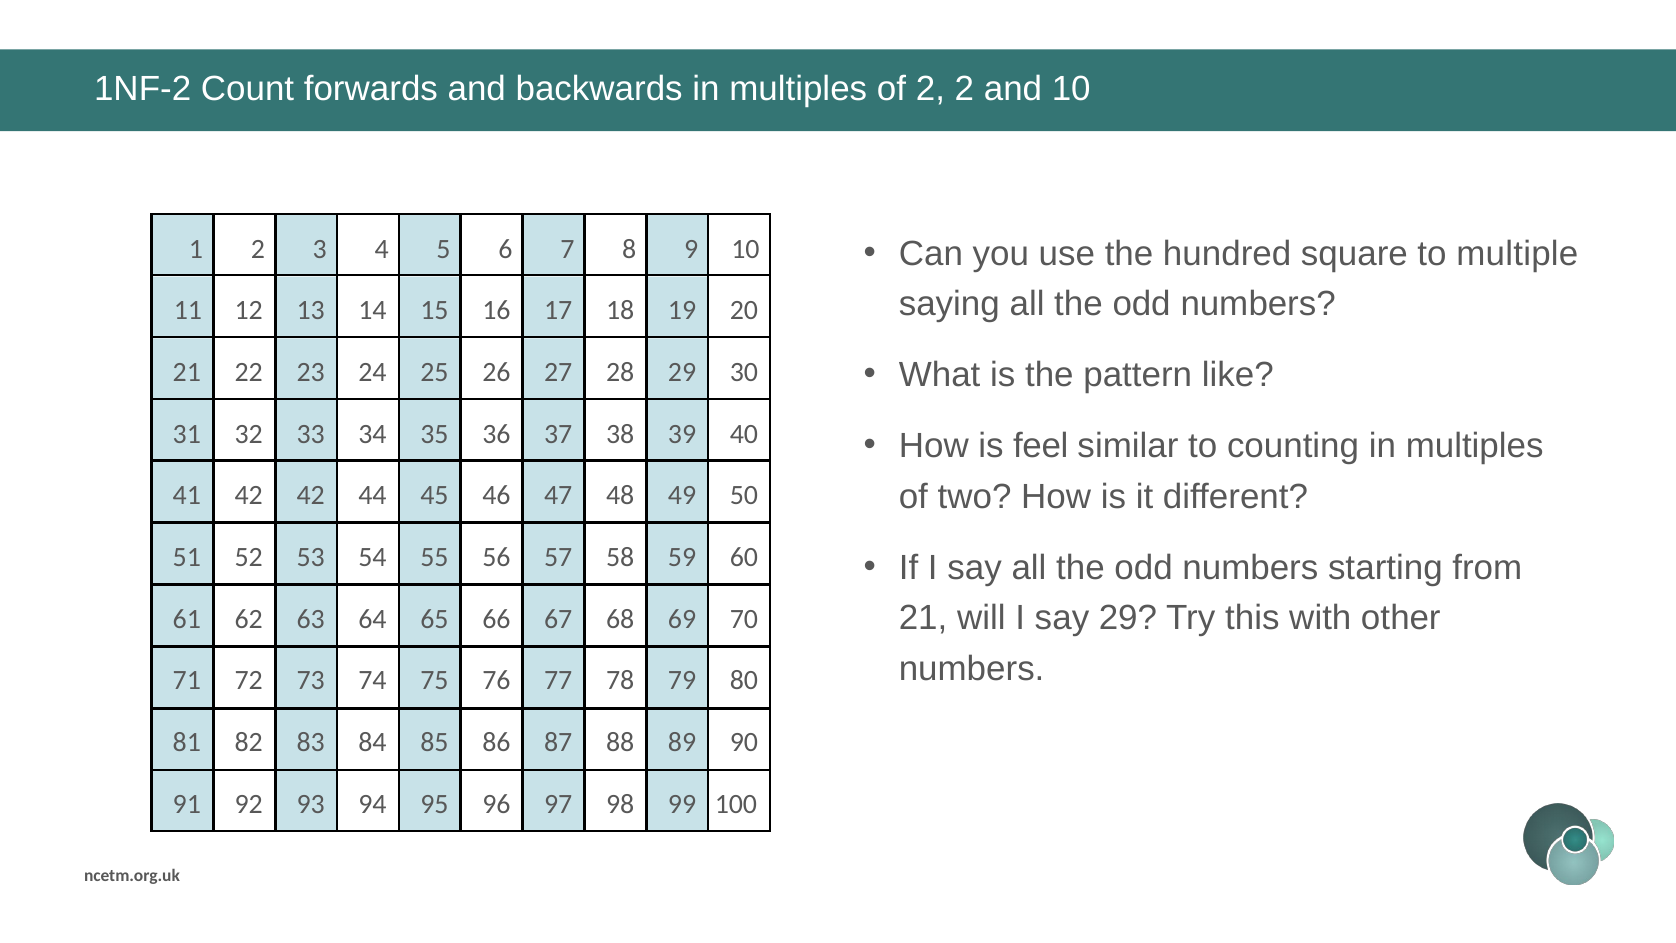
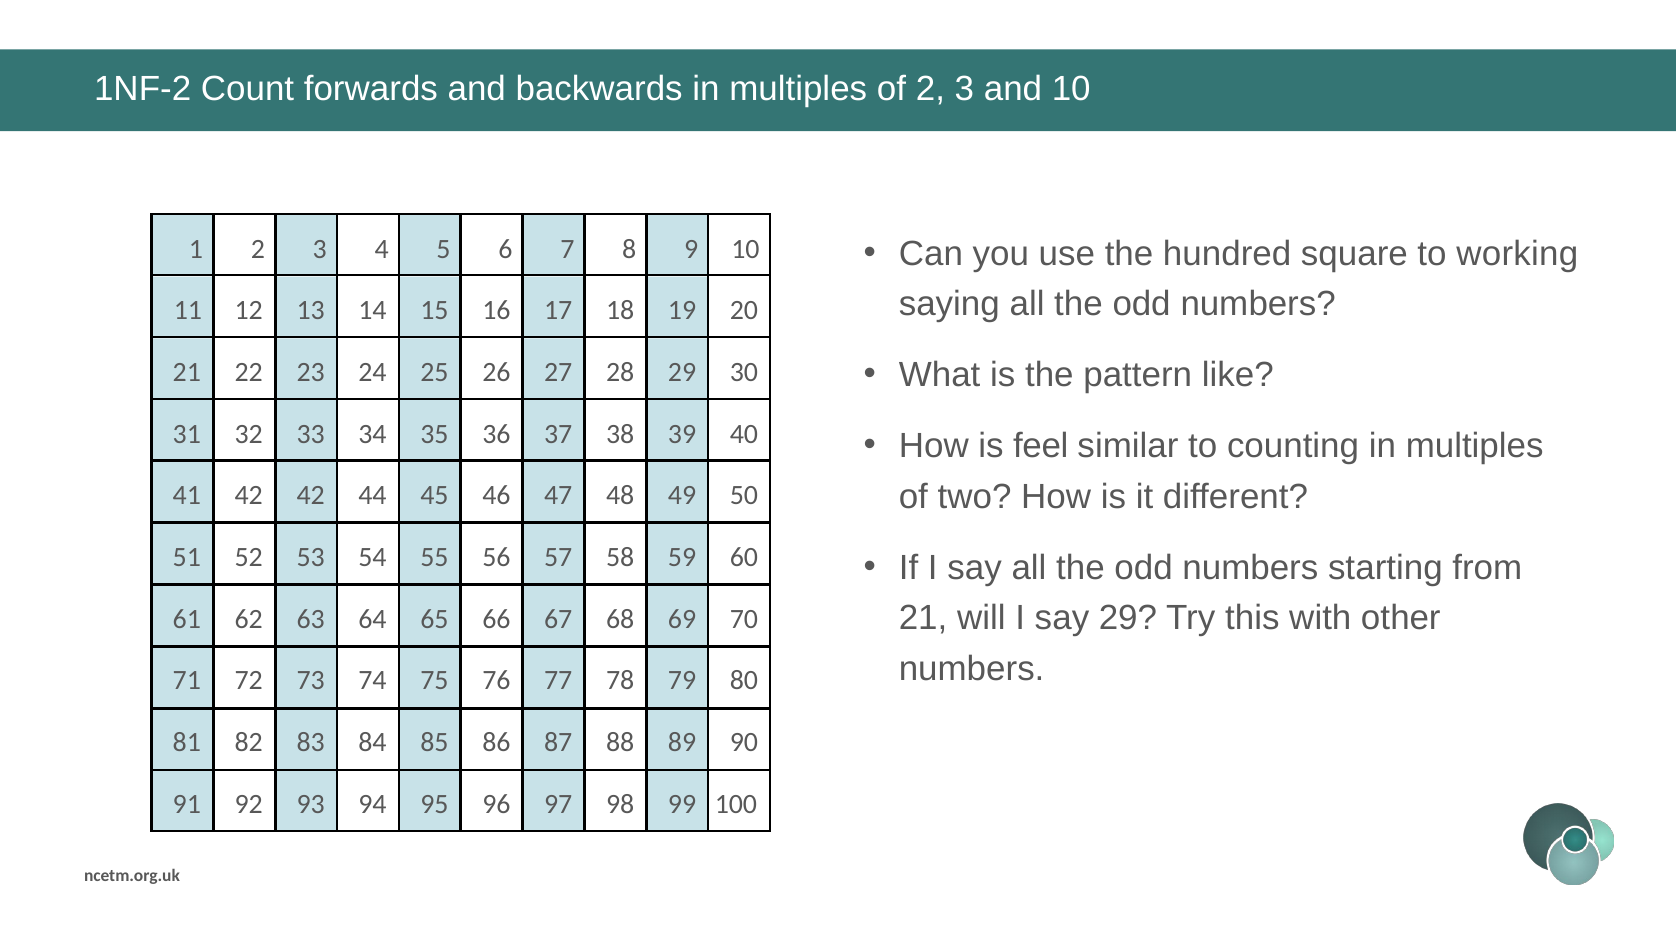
2 2: 2 -> 3 (964, 89)
multiple: multiple -> working (1517, 253)
